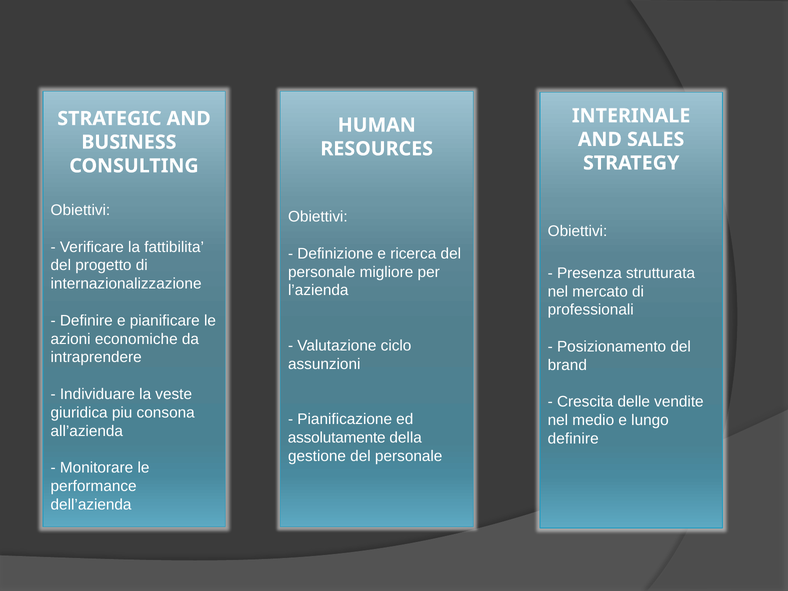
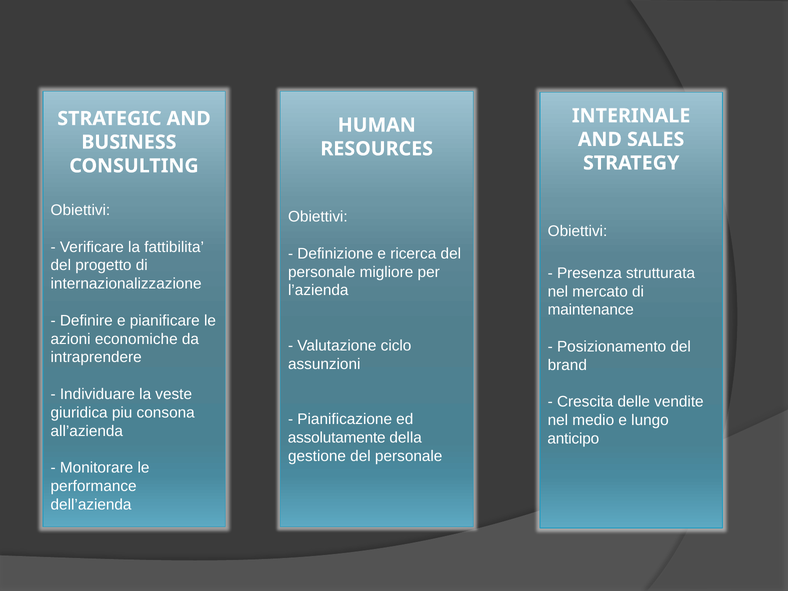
professionali: professionali -> maintenance (591, 310)
definire: definire -> anticipo (573, 439)
